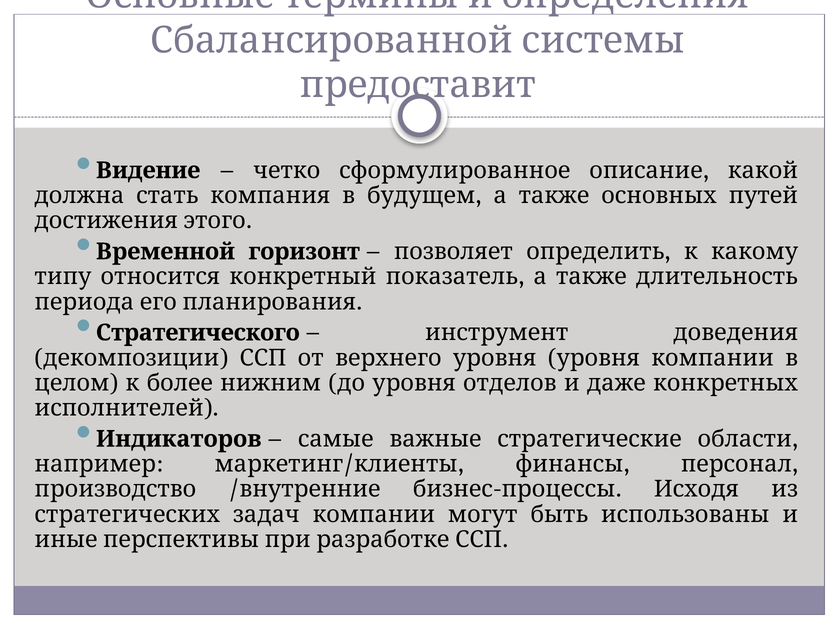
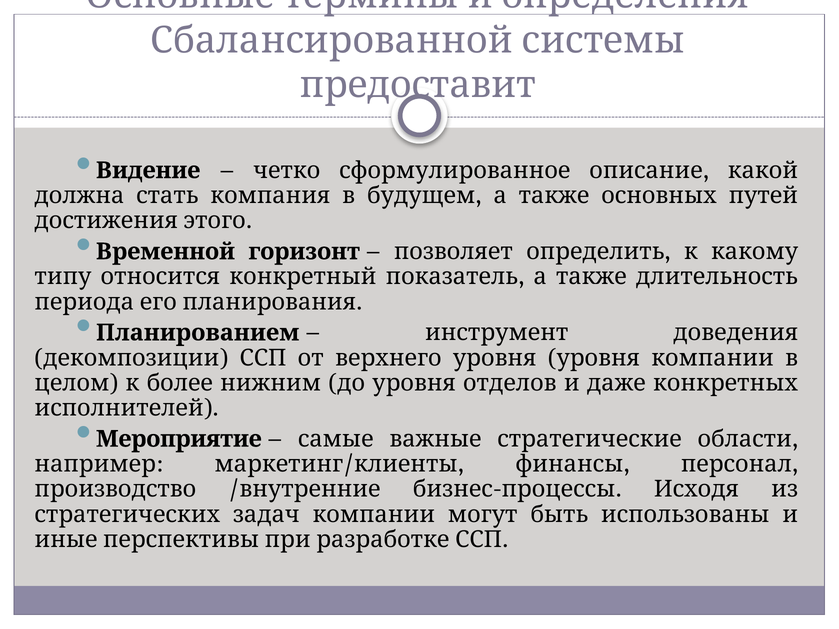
Стратегического: Стратегического -> Планированием (198, 333)
Индикаторов: Индикаторов -> Мероприятие (179, 439)
